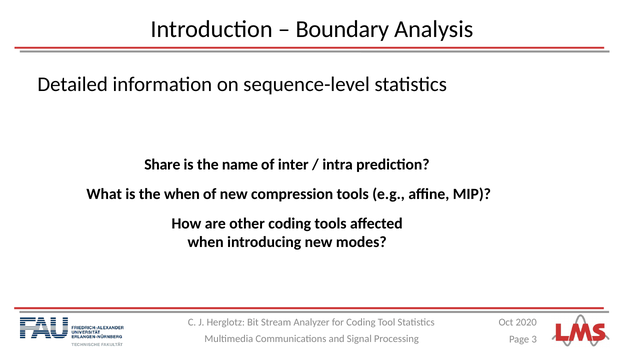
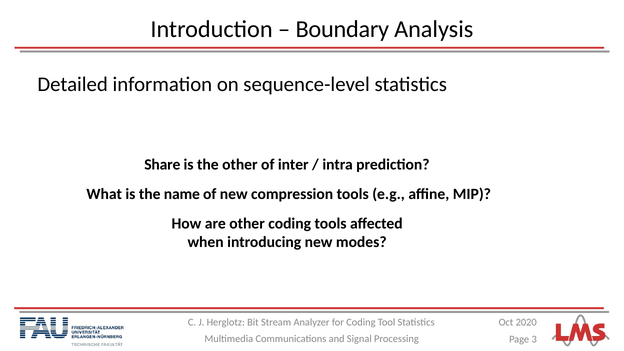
the name: name -> other (240, 164)
the when: when -> name (182, 194)
